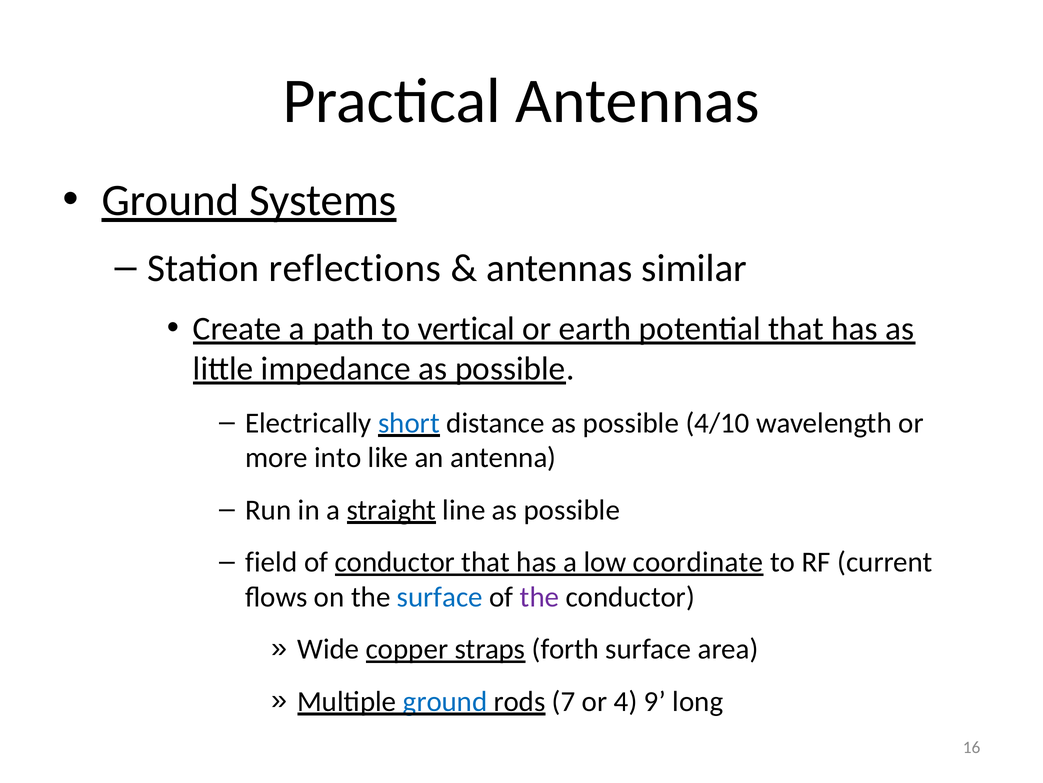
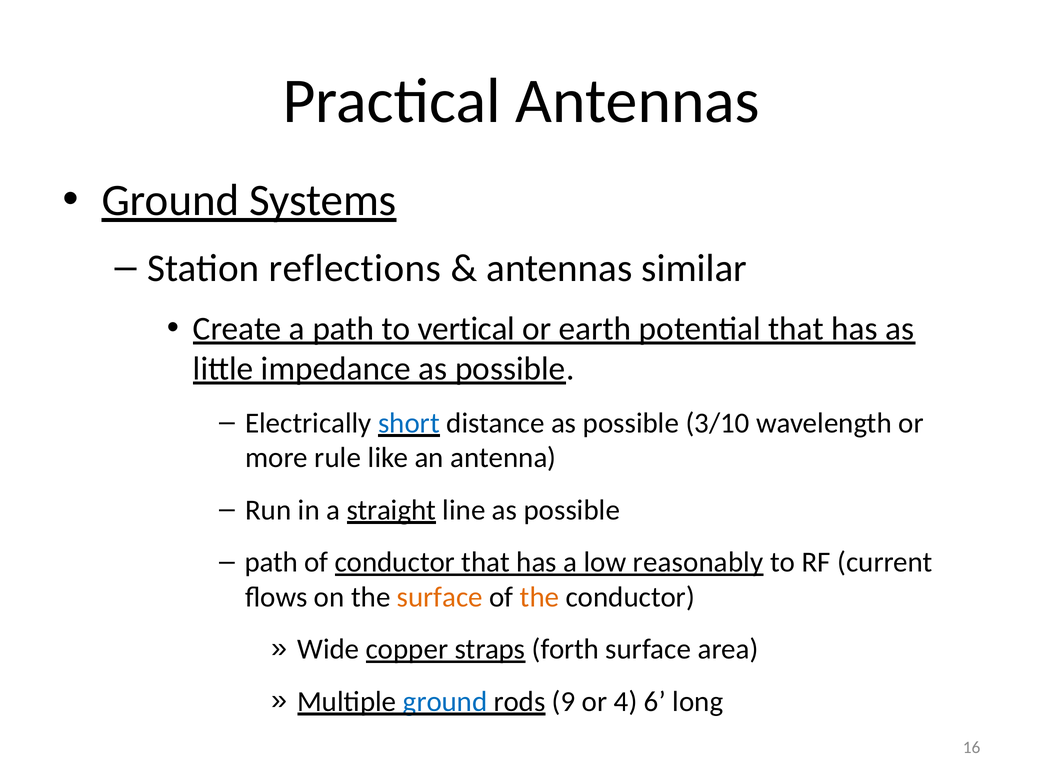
4/10: 4/10 -> 3/10 (718, 423)
into: into -> rule (338, 457)
field: field -> path (271, 562)
coordinate: coordinate -> reasonably (698, 562)
surface colour: blue -> orange (440, 597)
the colour: purple -> orange (540, 597)
7: 7 -> 9 (564, 701)
9: 9 -> 6 (655, 701)
